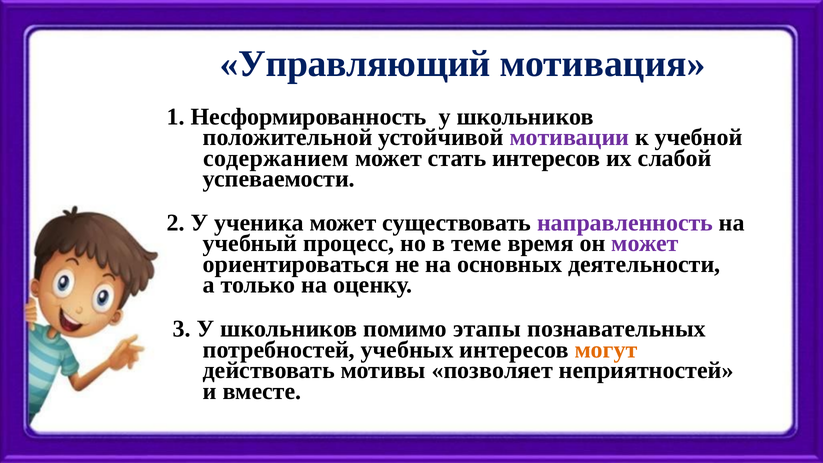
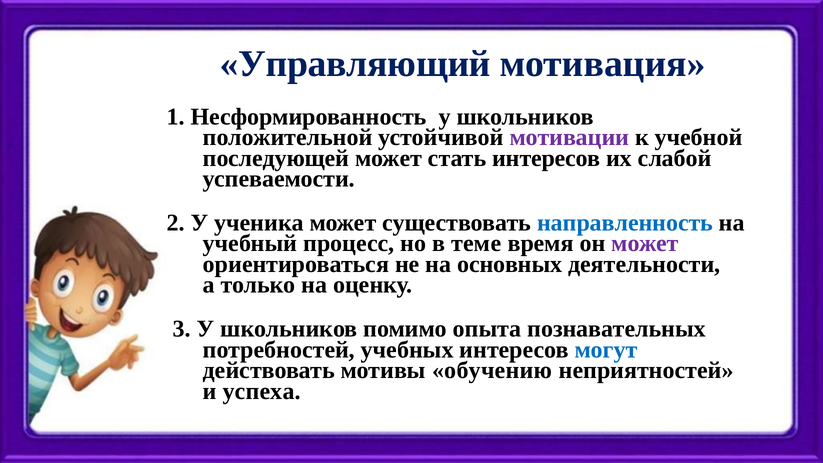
содержанием: содержанием -> последующей (276, 158)
направленность colour: purple -> blue (625, 223)
этапы: этапы -> опыта (487, 329)
могут colour: orange -> blue (606, 350)
позволяет: позволяет -> обучению (492, 370)
вместе: вместе -> успеха (262, 391)
